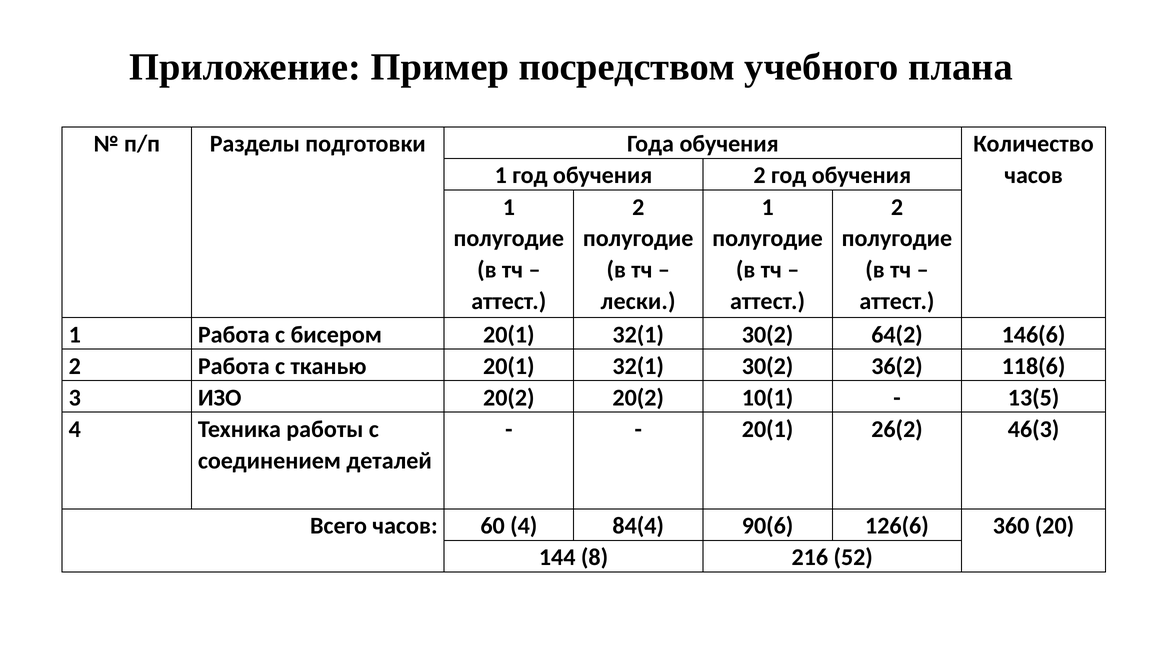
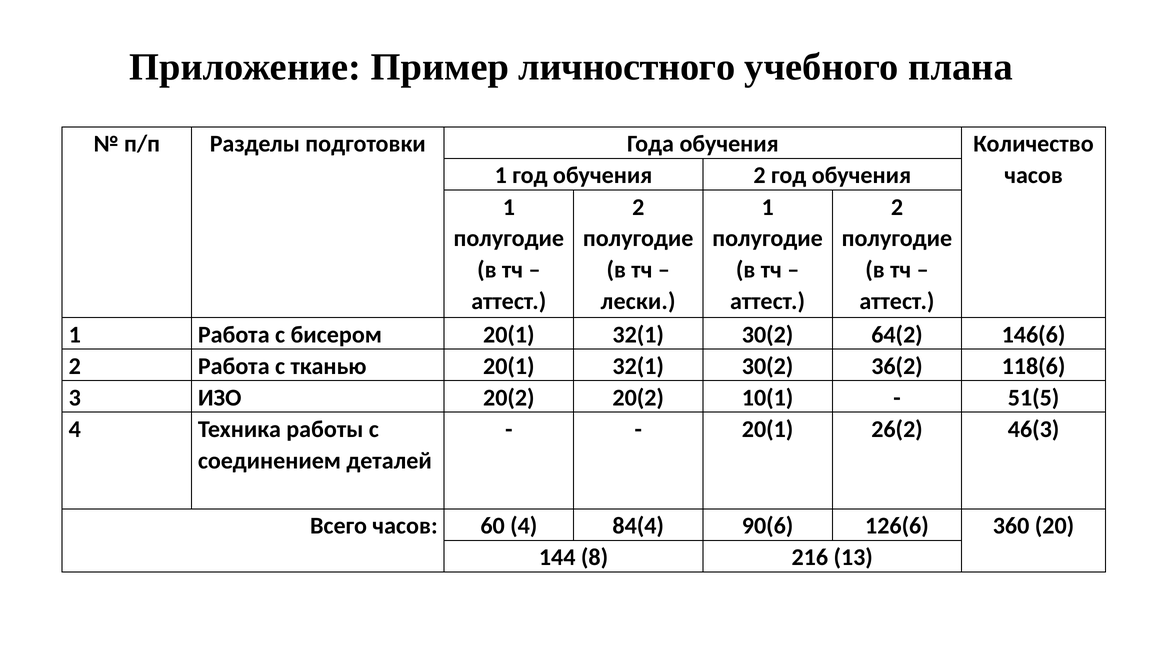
посредством: посредством -> личностного (627, 67)
13(5: 13(5 -> 51(5 (1034, 398)
52: 52 -> 13 (853, 558)
